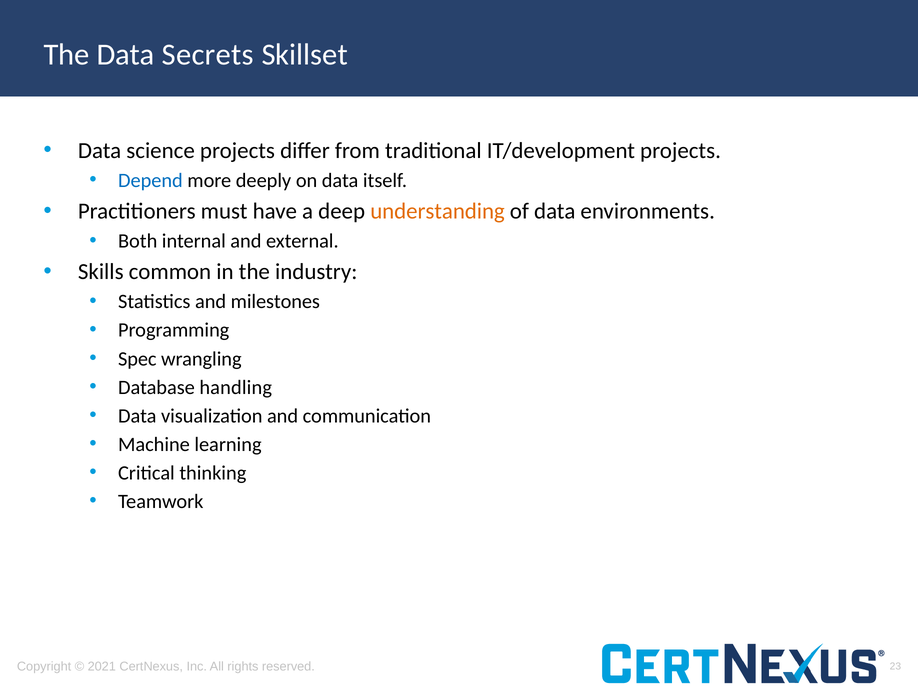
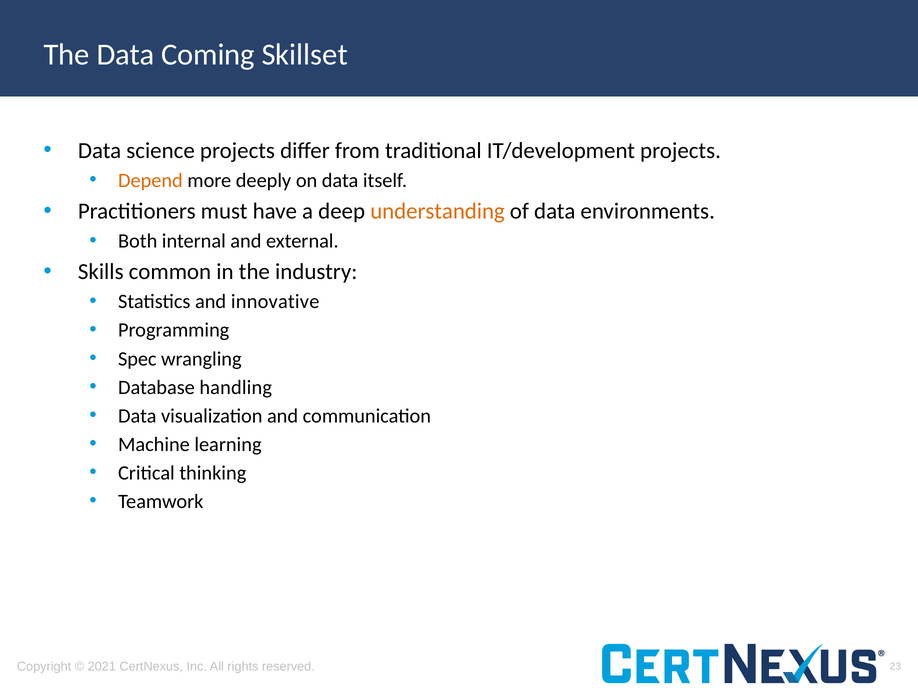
Secrets: Secrets -> Coming (208, 55)
Depend colour: blue -> orange (150, 181)
milestones: milestones -> innovative (275, 302)
